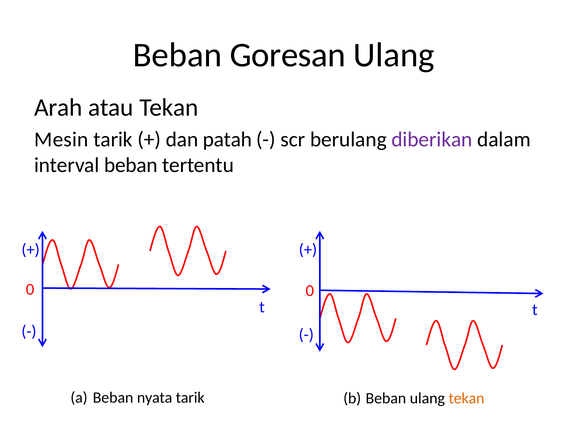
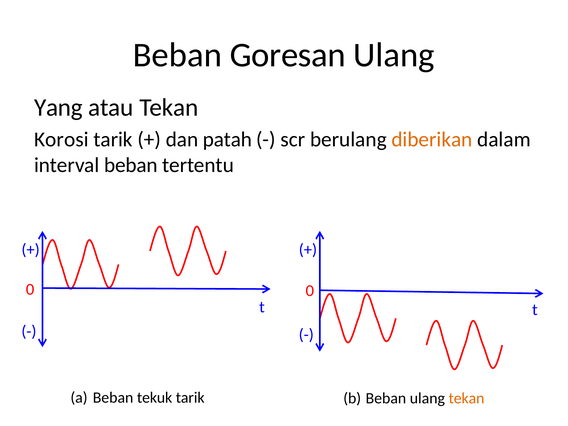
Arah: Arah -> Yang (58, 108)
Mesin: Mesin -> Korosi (61, 139)
diberikan colour: purple -> orange (432, 139)
nyata: nyata -> tekuk (155, 398)
